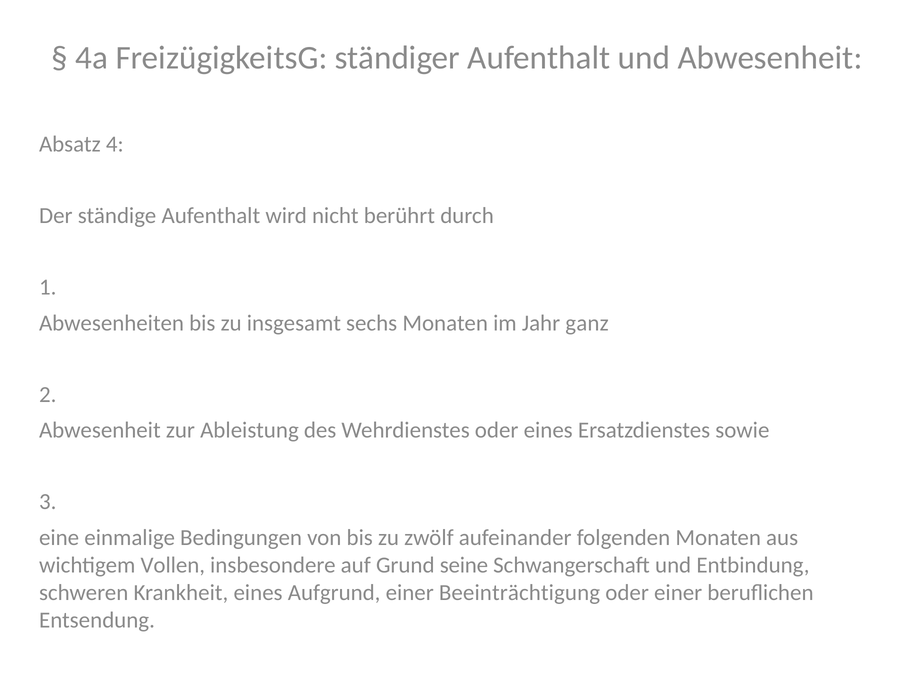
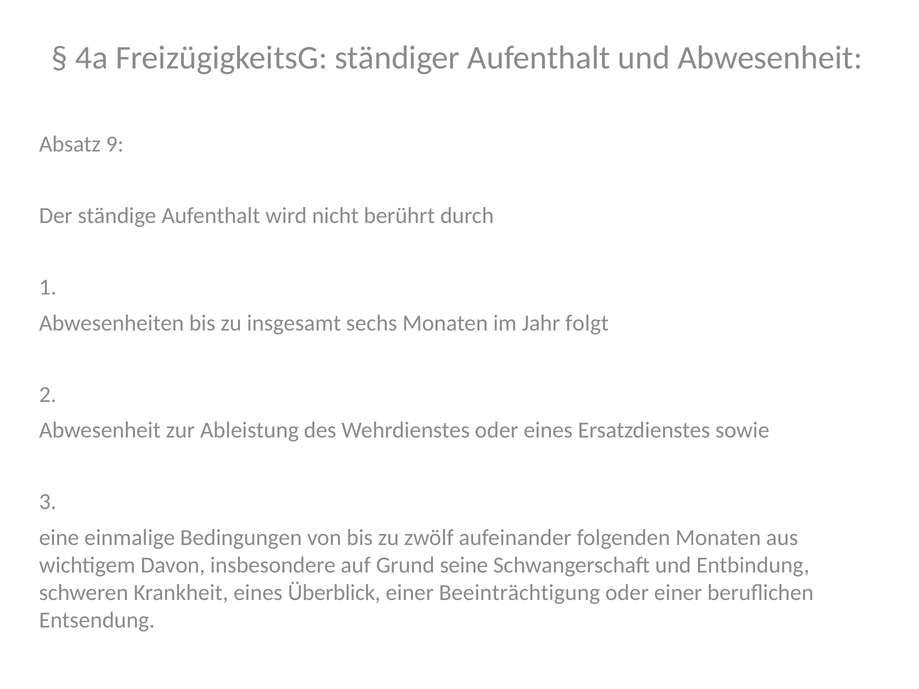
4: 4 -> 9 (115, 144)
ganz: ganz -> folgt (587, 323)
Vollen: Vollen -> Davon (173, 565)
Aufgrund: Aufgrund -> Überblick (334, 593)
